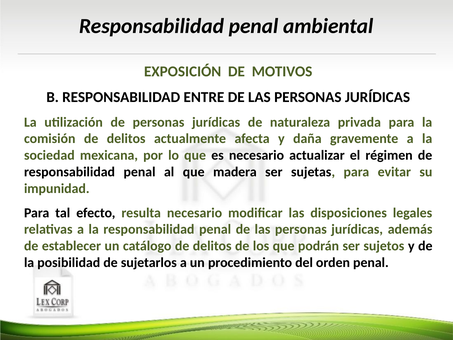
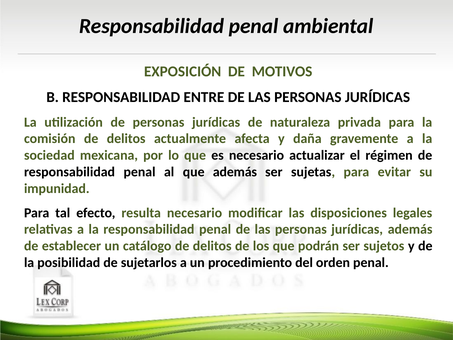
que madera: madera -> además (235, 172)
